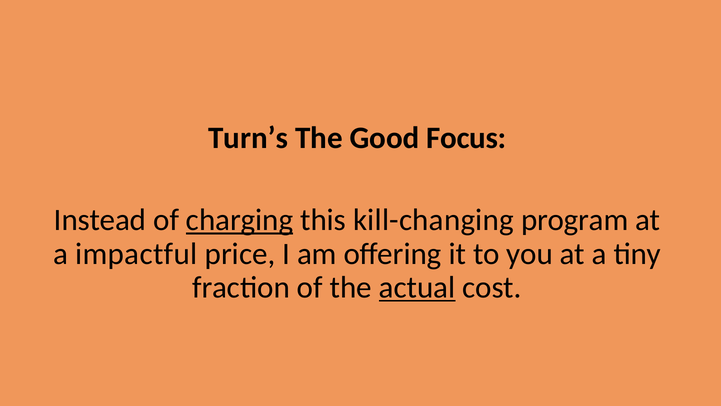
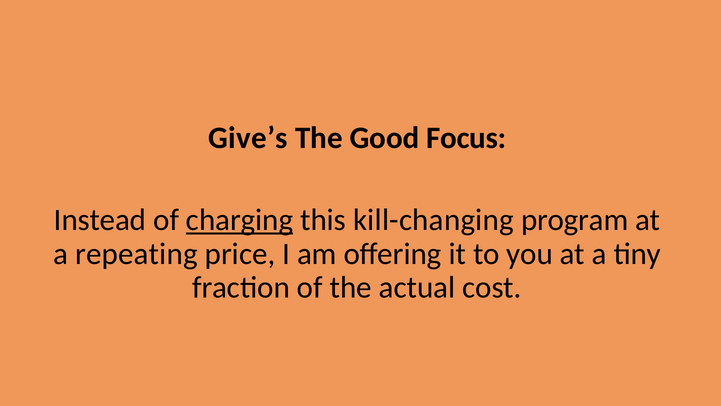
Turn’s: Turn’s -> Give’s (248, 138)
impactful: impactful -> repeating (136, 254)
actual underline: present -> none (417, 287)
